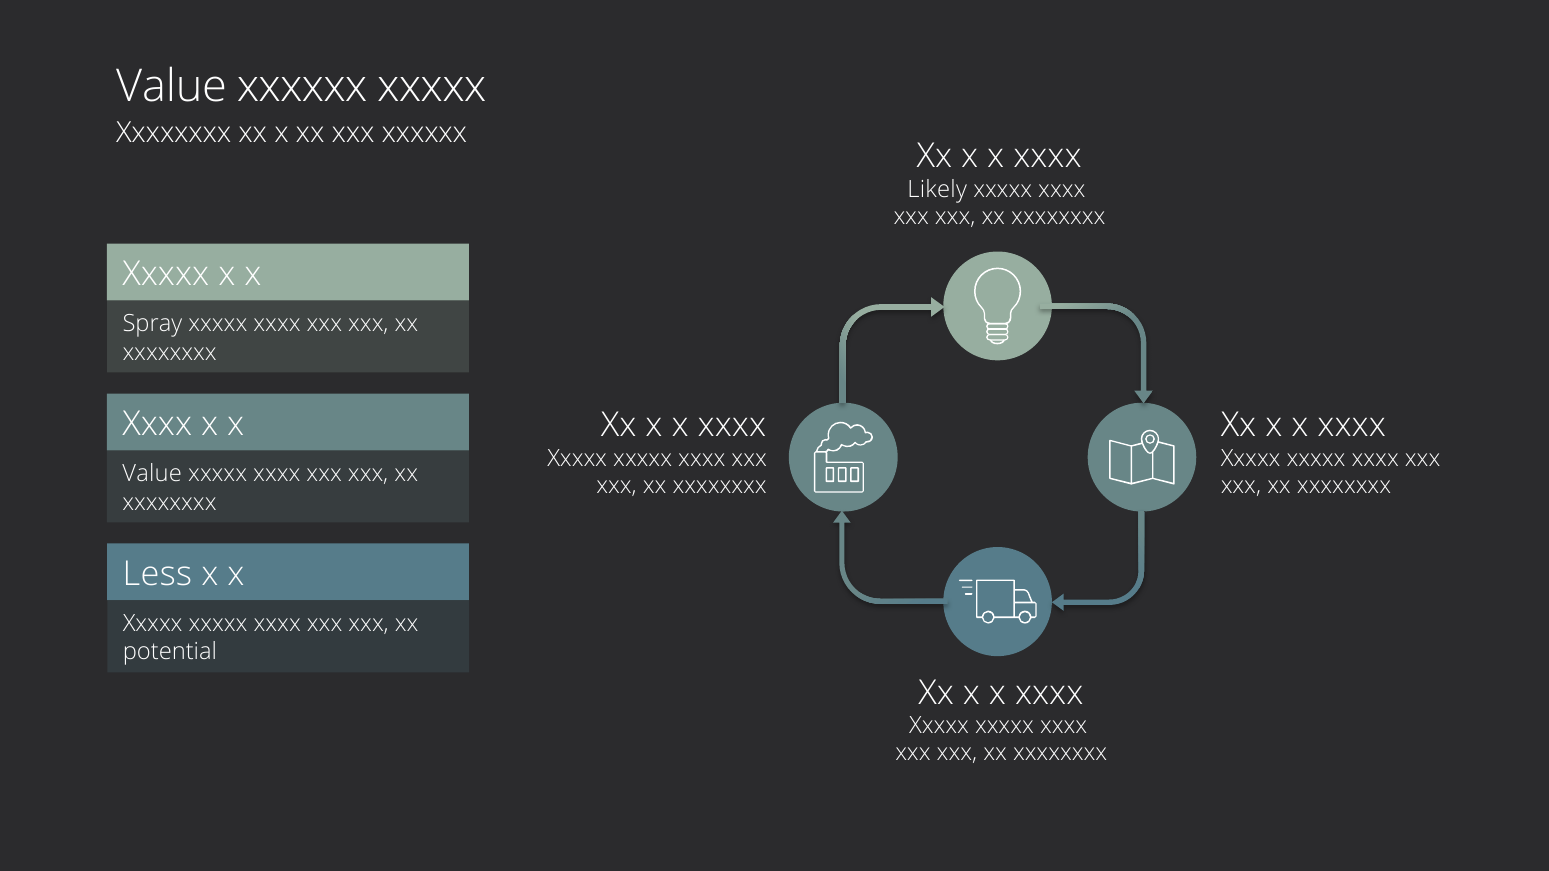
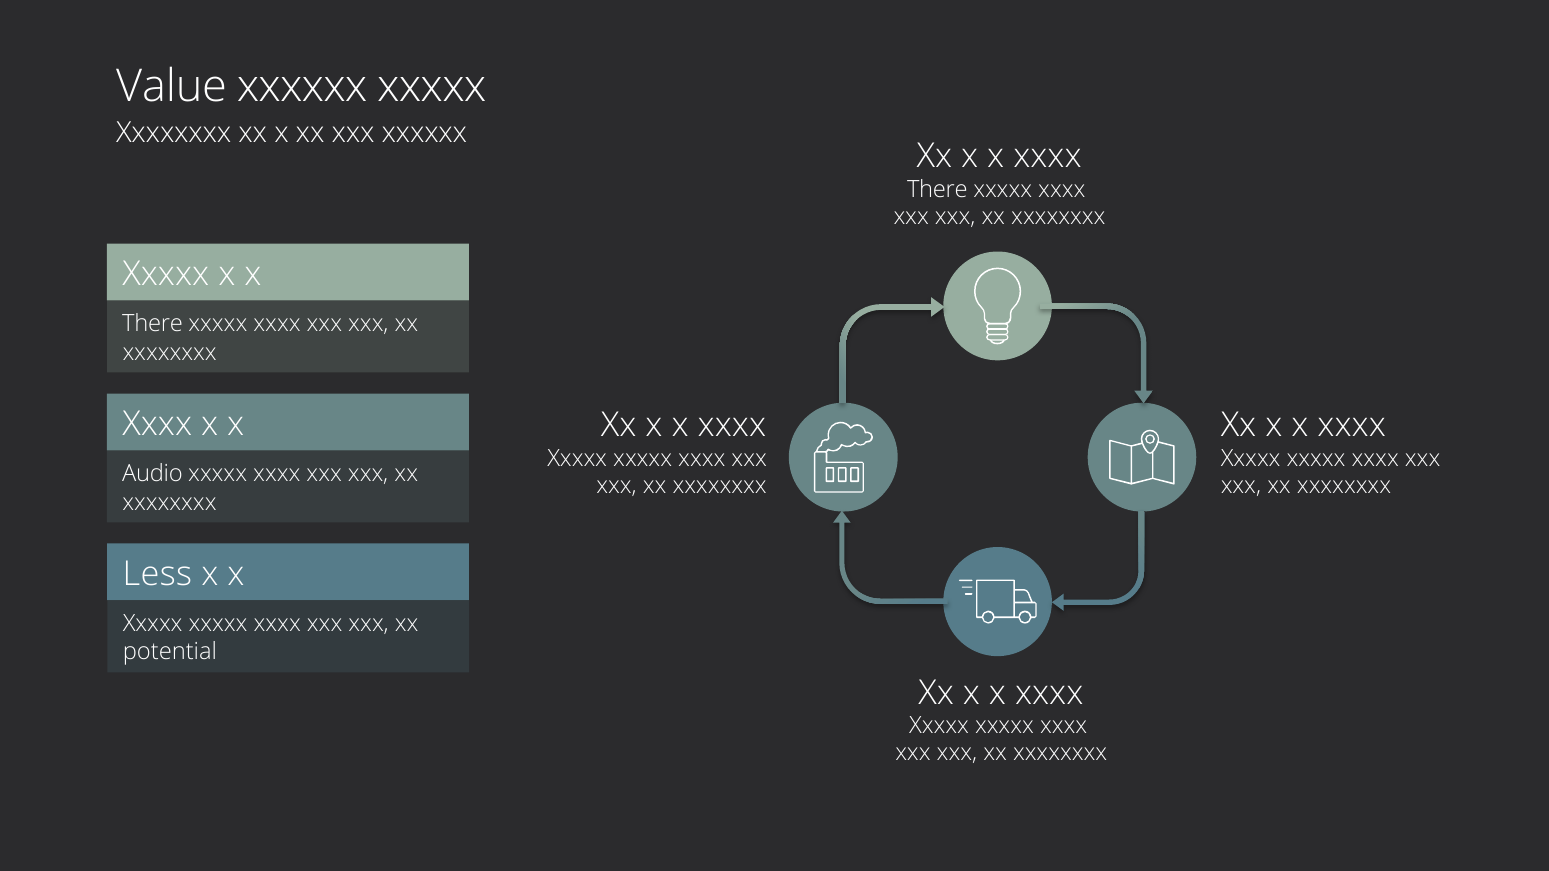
Likely: Likely -> There (937, 189)
Spray: Spray -> There (153, 324)
Value: Value -> Audio (152, 474)
